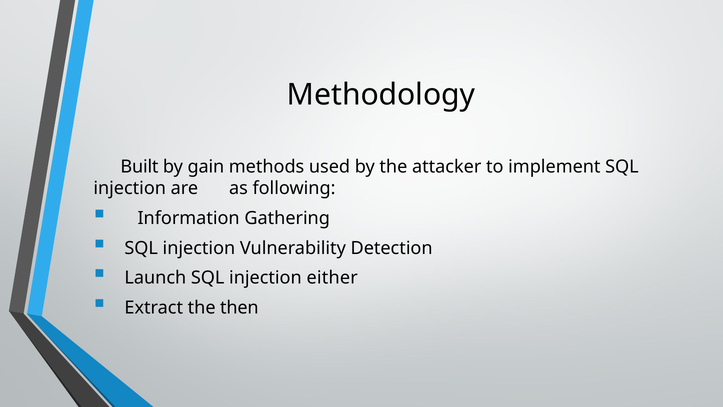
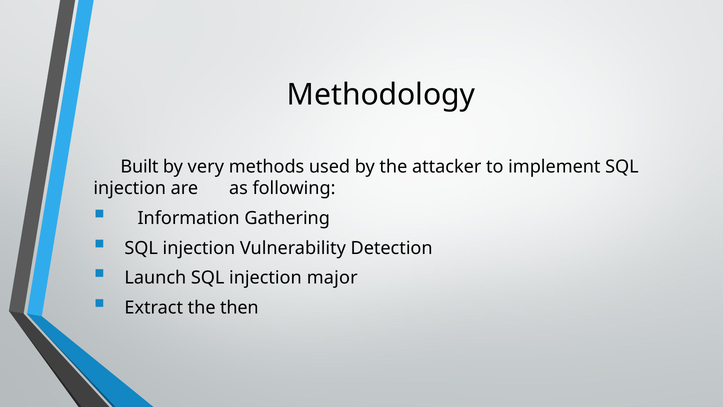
gain: gain -> very (206, 167)
either: either -> major (332, 278)
